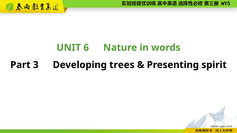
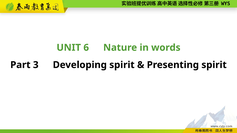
Developing trees: trees -> spirit (122, 65)
